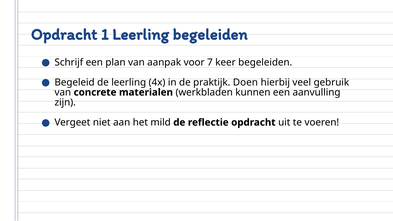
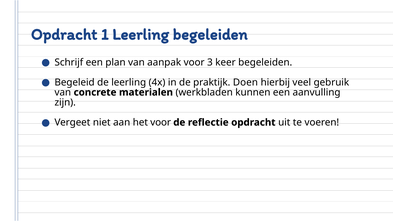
7: 7 -> 3 (210, 62)
het mild: mild -> voor (161, 122)
